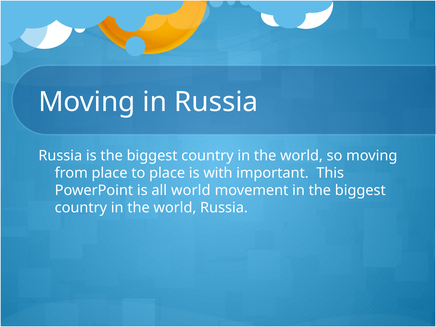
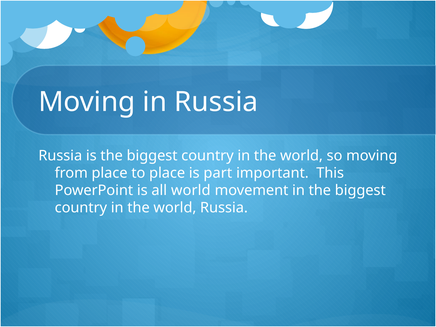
with: with -> part (218, 173)
